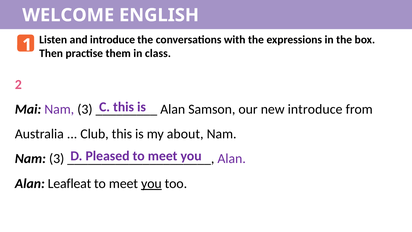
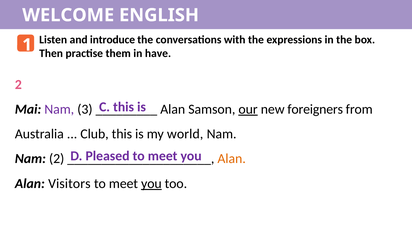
class: class -> have (158, 53)
our underline: none -> present (248, 109)
new introduce: introduce -> foreigners (315, 109)
about: about -> world (185, 134)
3: 3 -> 2 (57, 159)
Alan colour: purple -> orange (232, 159)
Leafleat: Leafleat -> Visitors (69, 183)
